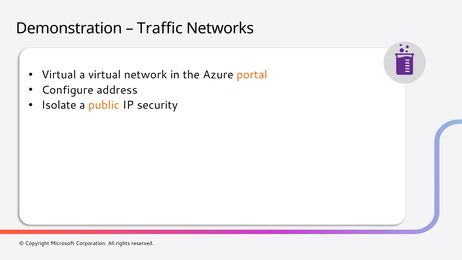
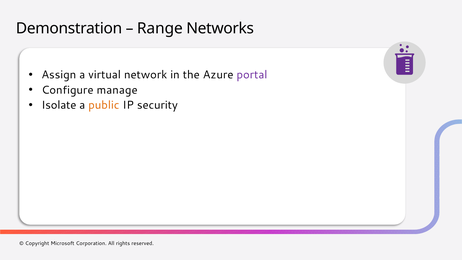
Traffic: Traffic -> Range (160, 28)
Virtual: Virtual -> Assign (59, 75)
portal colour: orange -> purple (252, 75)
address: address -> manage (117, 90)
